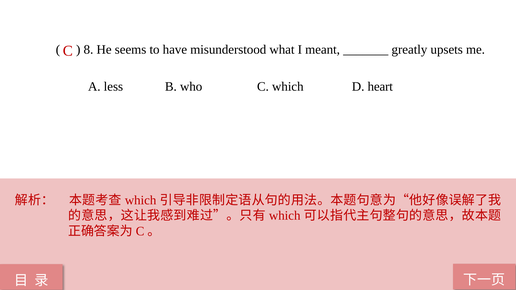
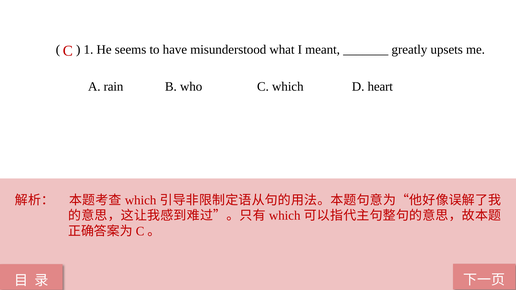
8: 8 -> 1 (89, 50)
less: less -> rain (113, 87)
